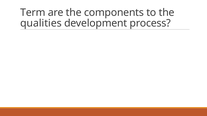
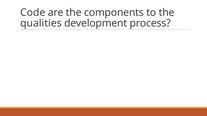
Term: Term -> Code (33, 13)
